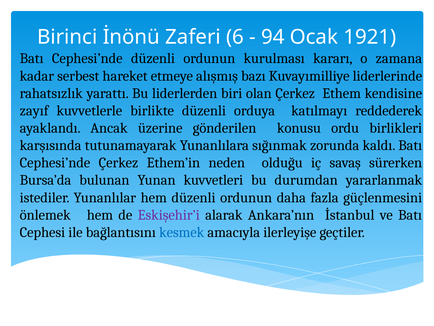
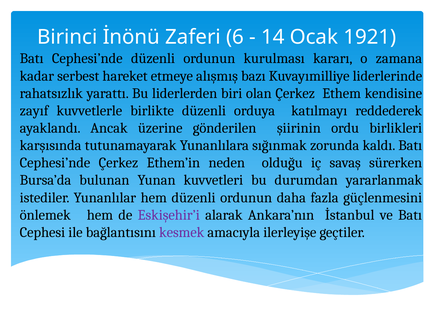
94: 94 -> 14 (273, 37)
konusu: konusu -> şiirinin (299, 128)
kesmek colour: blue -> purple (182, 232)
